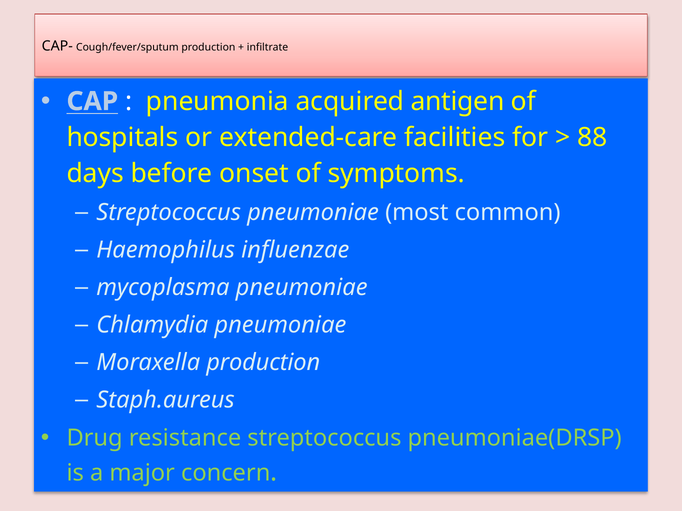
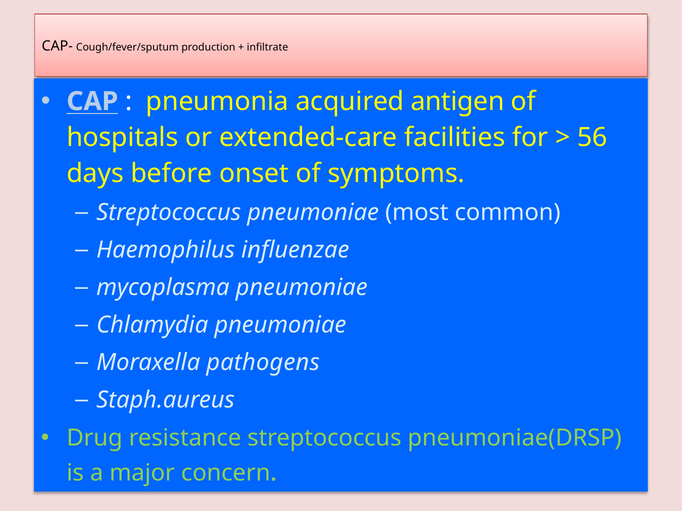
88: 88 -> 56 (592, 137)
Moraxella production: production -> pathogens (263, 363)
